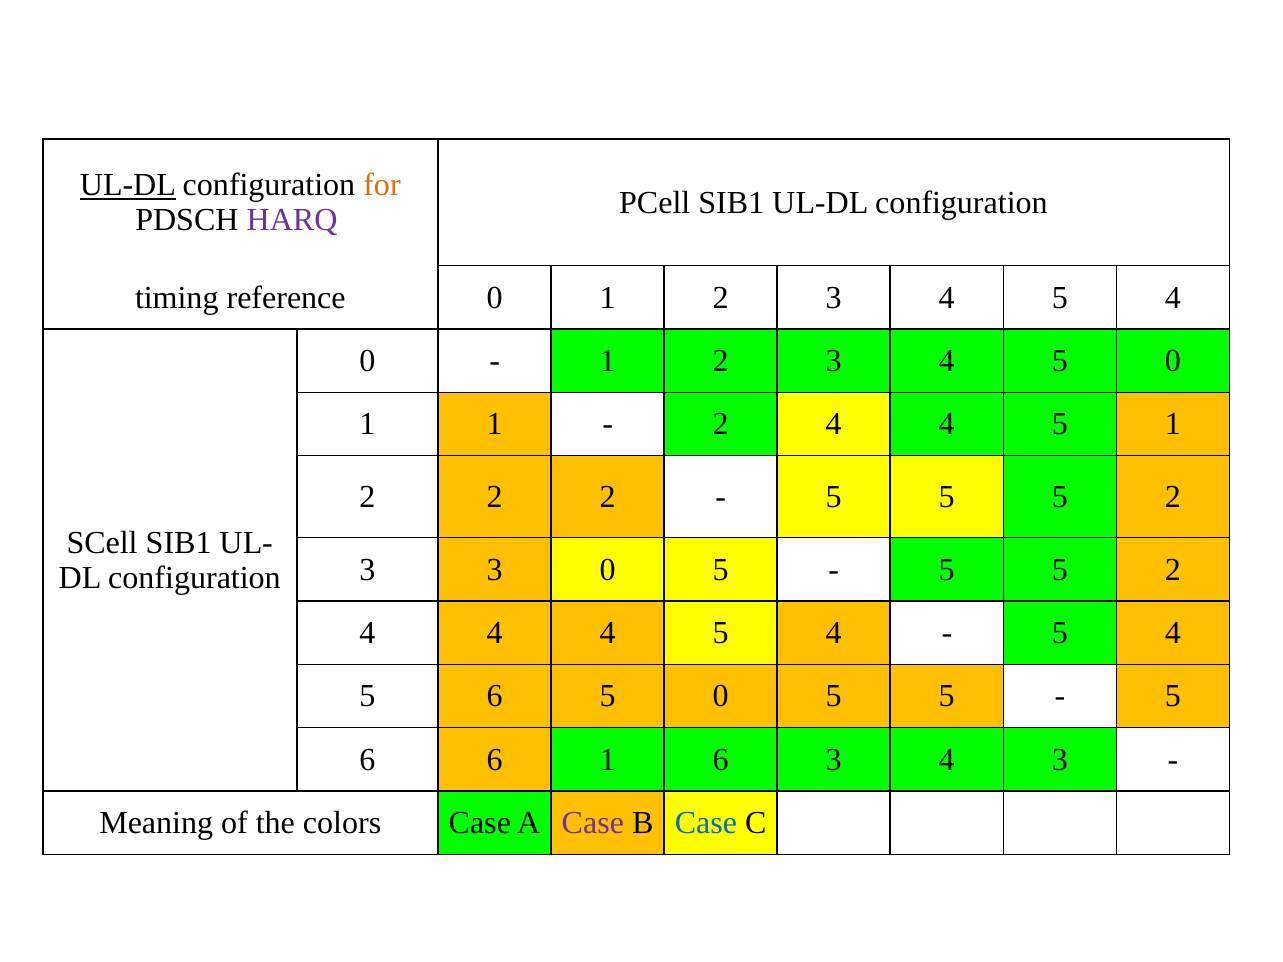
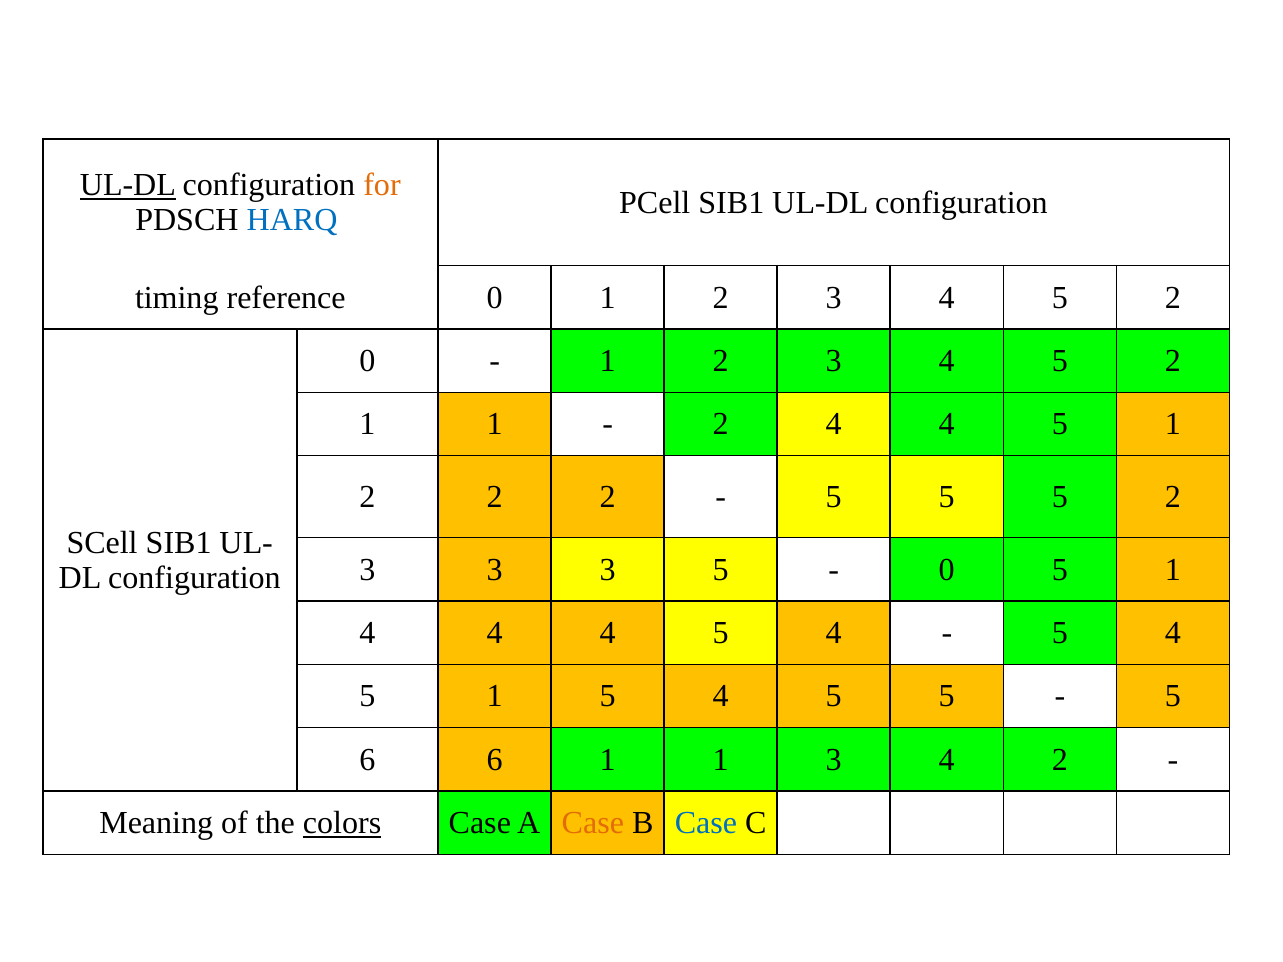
HARQ colour: purple -> blue (292, 220)
4: 4 -> 2 (1173, 298)
0: 0 -> 2 (1173, 361)
3 3 0: 0 -> 3 (608, 570)
5: 5 -> 0 (947, 570)
2: 2 -> 1 (1173, 570)
6: 6 -> 1 (495, 696)
0: 0 -> 4 (721, 696)
6 1 6: 6 -> 1 (721, 760)
4 3: 3 -> 2 (1060, 760)
colors underline: none -> present (342, 823)
Case colour: purple -> orange (593, 823)
